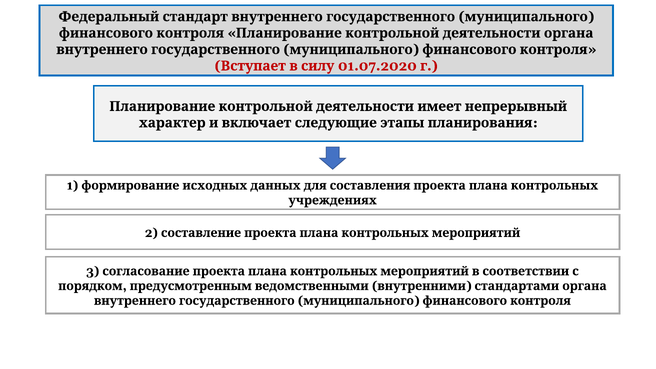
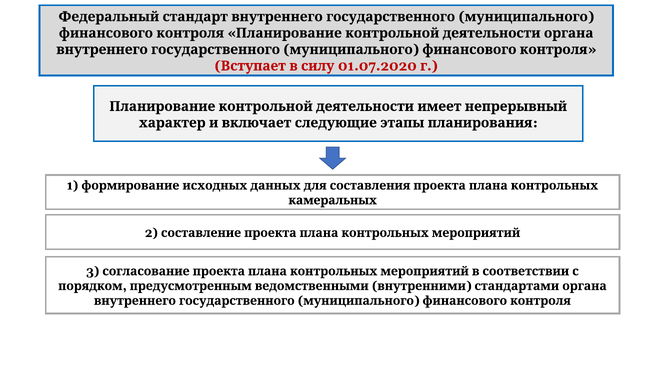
учреждениях: учреждениях -> камеральных (333, 200)
